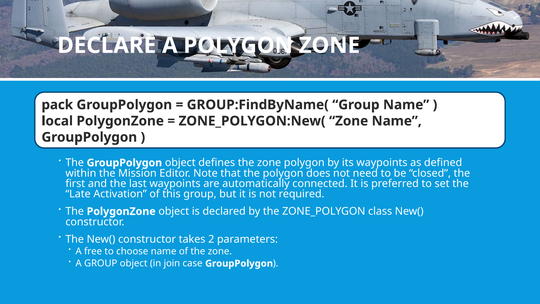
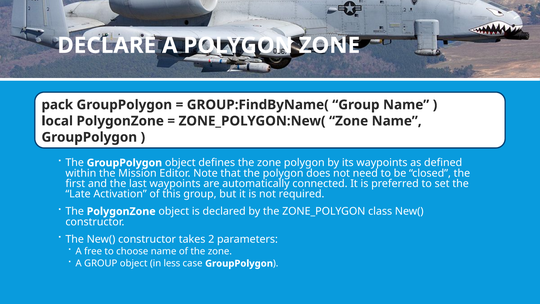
join: join -> less (172, 263)
